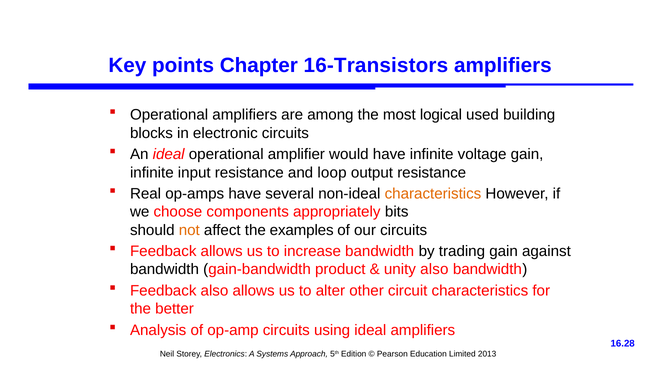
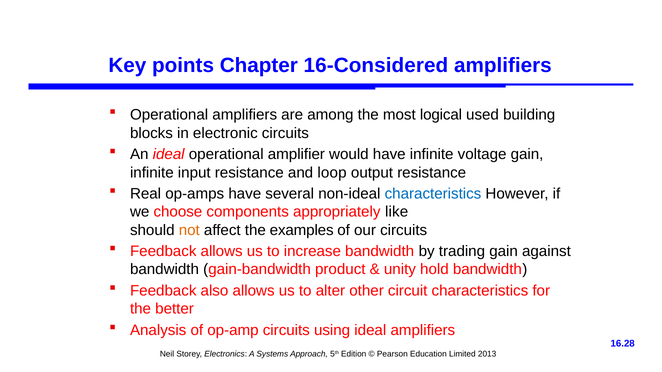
16-Transistors: 16-Transistors -> 16-Considered (376, 65)
characteristics colour: orange -> blue (433, 194)
bits: bits -> like (397, 212)
unity also: also -> hold (434, 270)
